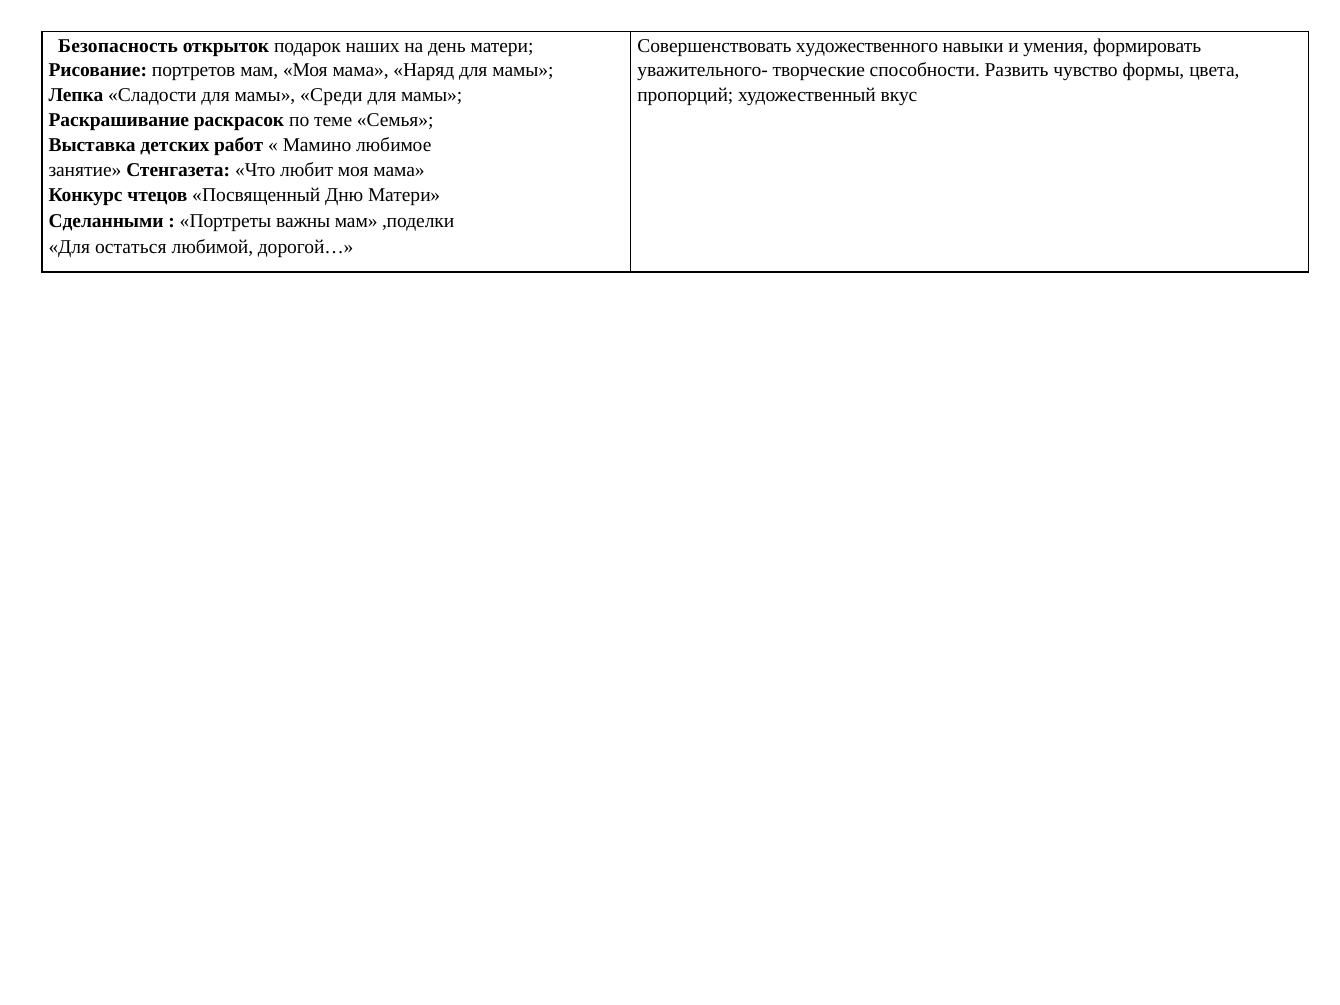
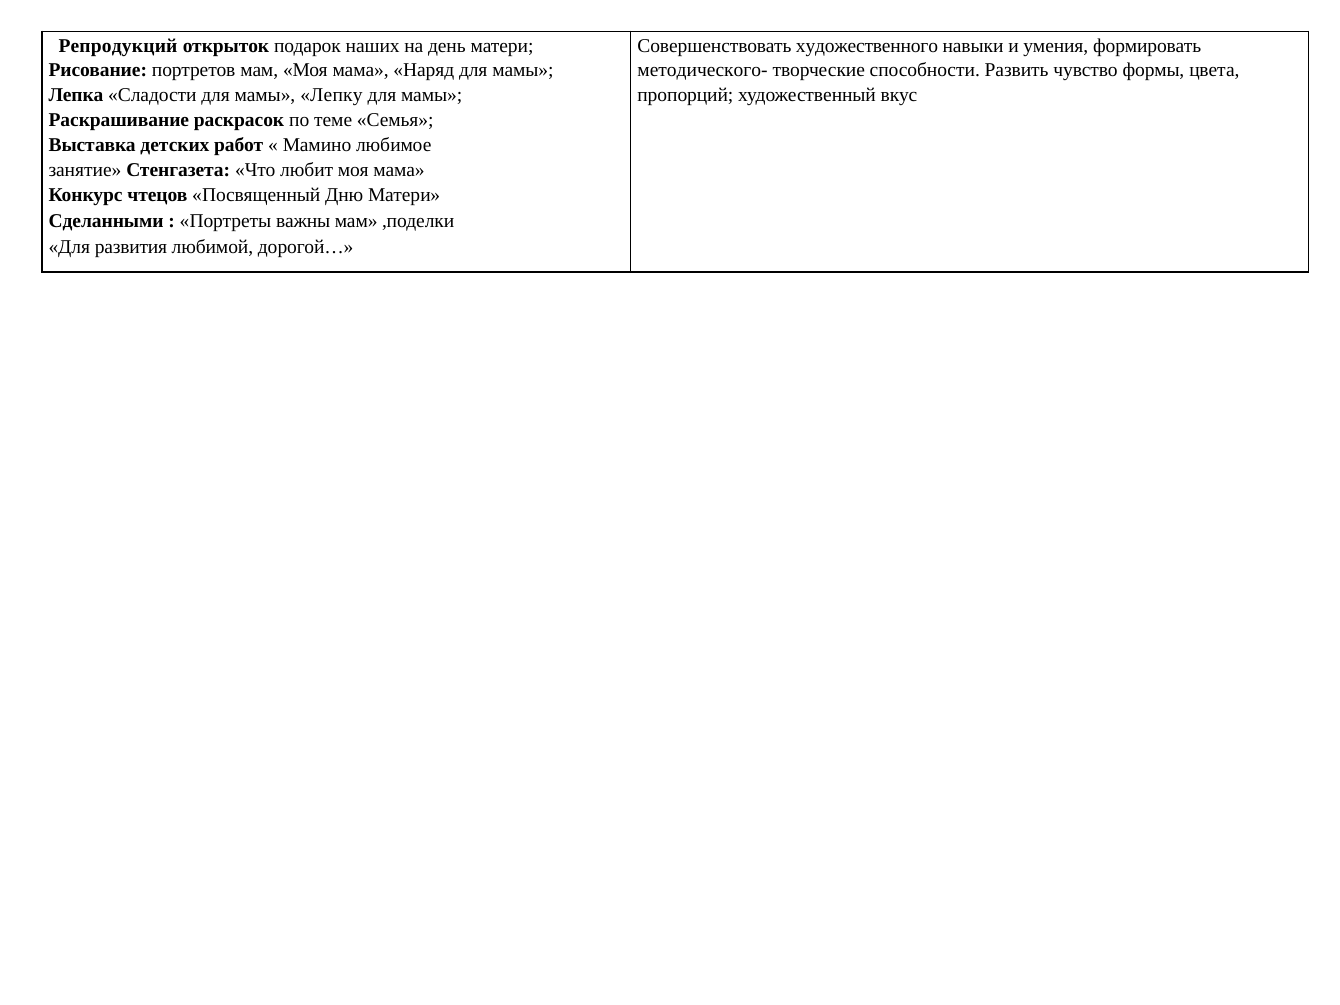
Безопасность: Безопасность -> Репродукций (118, 46)
уважительного-: уважительного- -> методического- (703, 70)
Среди: Среди -> Лепку (331, 95)
остаться: остаться -> развития (131, 247)
